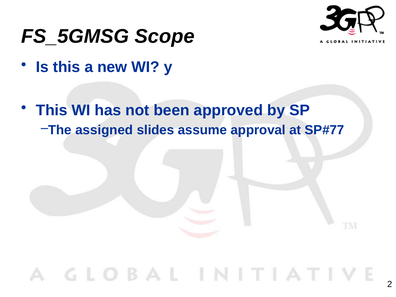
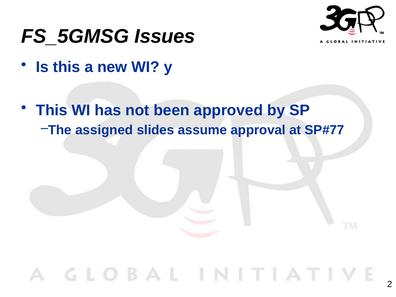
Scope: Scope -> Issues (165, 36)
